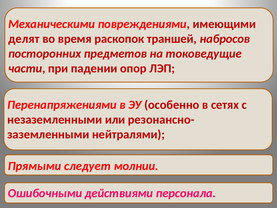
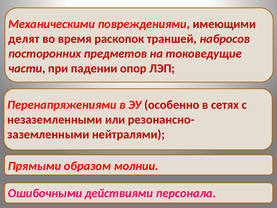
следует: следует -> образом (87, 166)
